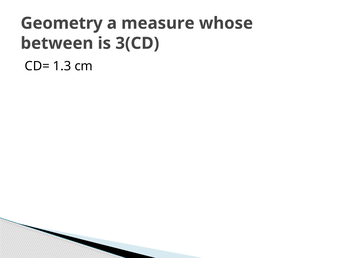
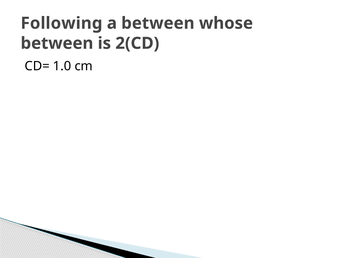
Geometry: Geometry -> Following (62, 23)
a measure: measure -> between (158, 23)
3(CD: 3(CD -> 2(CD (137, 43)
1.3: 1.3 -> 1.0 (62, 66)
